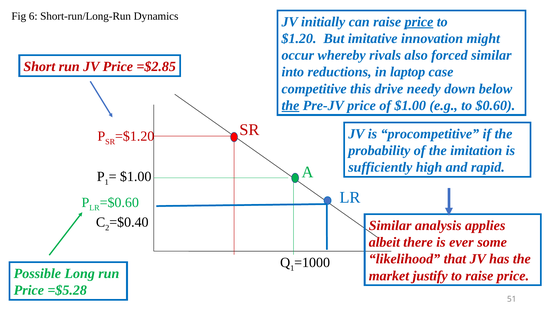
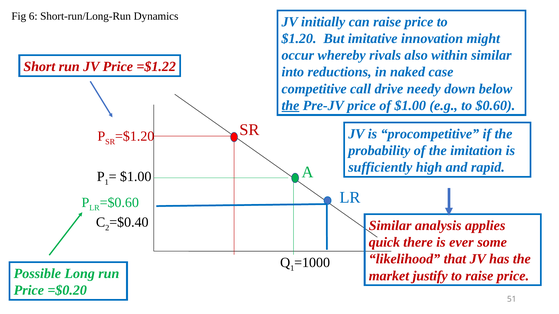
price underline: present -> none (419, 22)
forced: forced -> within (449, 55)
=$2.85: =$2.85 -> =$1.22 (156, 67)
laptop: laptop -> naked (408, 72)
this: this -> call (361, 89)
albeit: albeit -> quick (384, 243)
=$5.28: =$5.28 -> =$0.20 (67, 291)
